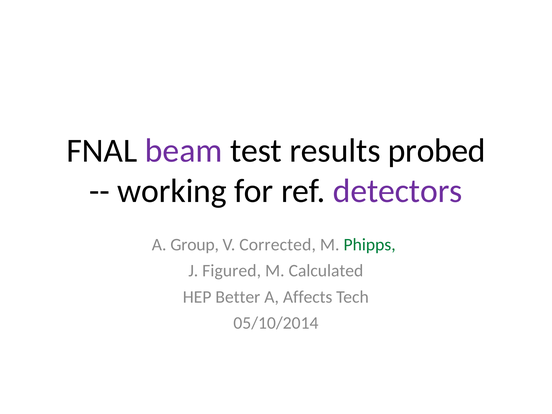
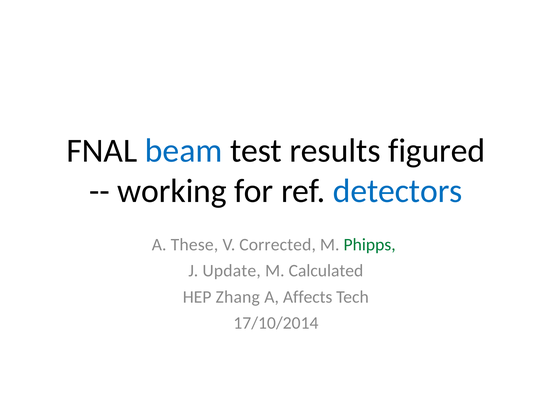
beam colour: purple -> blue (184, 151)
probed: probed -> figured (437, 151)
detectors colour: purple -> blue (398, 191)
Group: Group -> These (194, 245)
Figured: Figured -> Update (232, 271)
Better: Better -> Zhang (238, 297)
05/10/2014: 05/10/2014 -> 17/10/2014 (276, 323)
